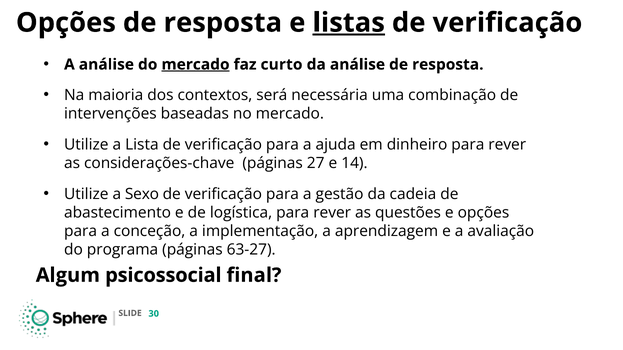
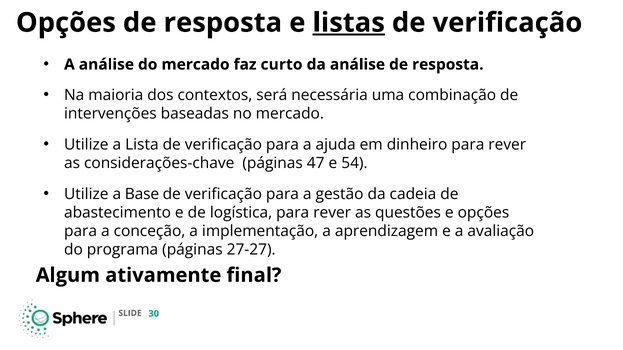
mercado underline: present -> none (196, 65)
27: 27 -> 47 (316, 163)
14: 14 -> 54 (354, 163)
Sexo: Sexo -> Base (142, 194)
63-27: 63-27 -> 27-27 (251, 250)
psicossocial: psicossocial -> ativamente (163, 276)
